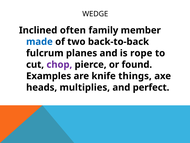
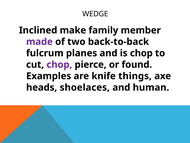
often: often -> make (73, 30)
made colour: blue -> purple (39, 42)
is rope: rope -> chop (141, 53)
multiplies: multiplies -> shoelaces (85, 87)
perfect: perfect -> human (151, 87)
